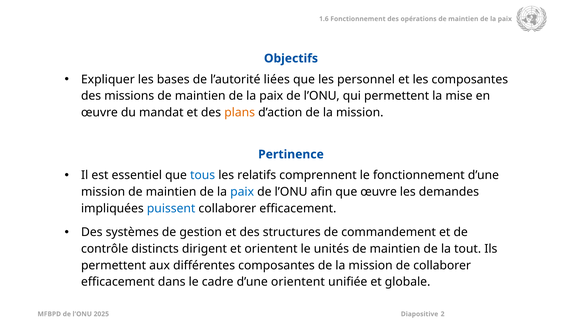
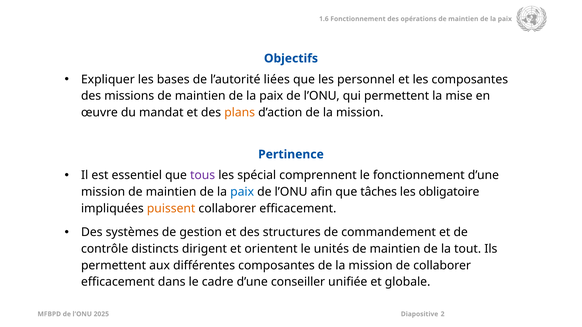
tous colour: blue -> purple (203, 176)
relatifs: relatifs -> spécial (257, 176)
que œuvre: œuvre -> tâches (379, 192)
demandes: demandes -> obligatoire (449, 192)
puissent colour: blue -> orange (171, 209)
d’une orientent: orientent -> conseiller (298, 282)
